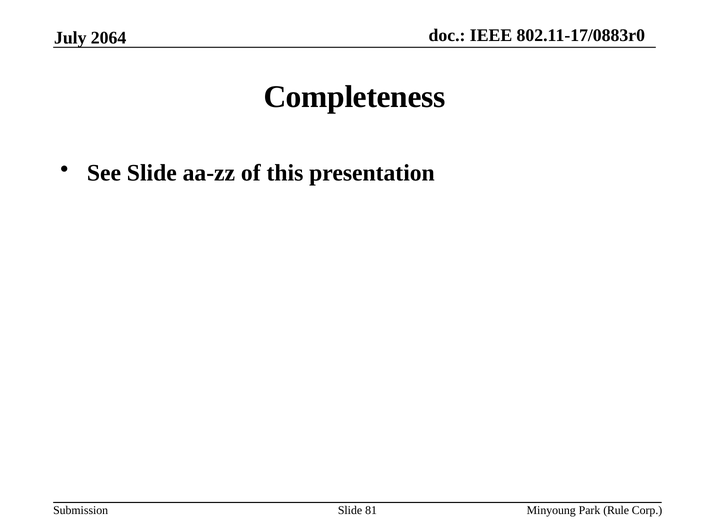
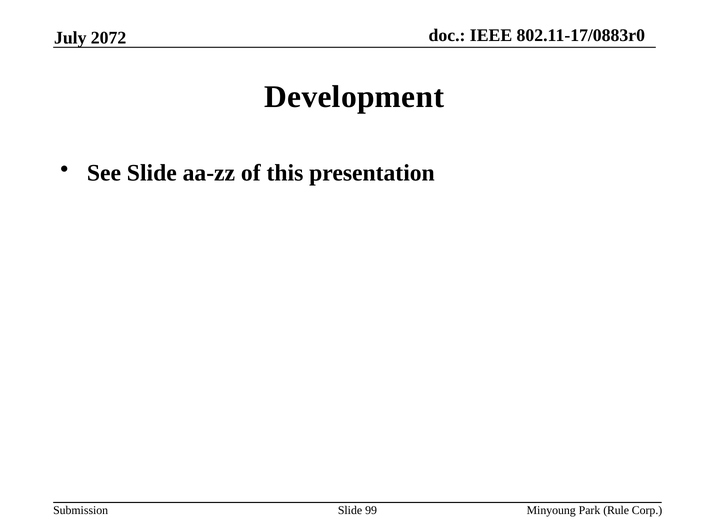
2064: 2064 -> 2072 (109, 38)
Completeness: Completeness -> Development (354, 97)
81: 81 -> 99 (371, 510)
